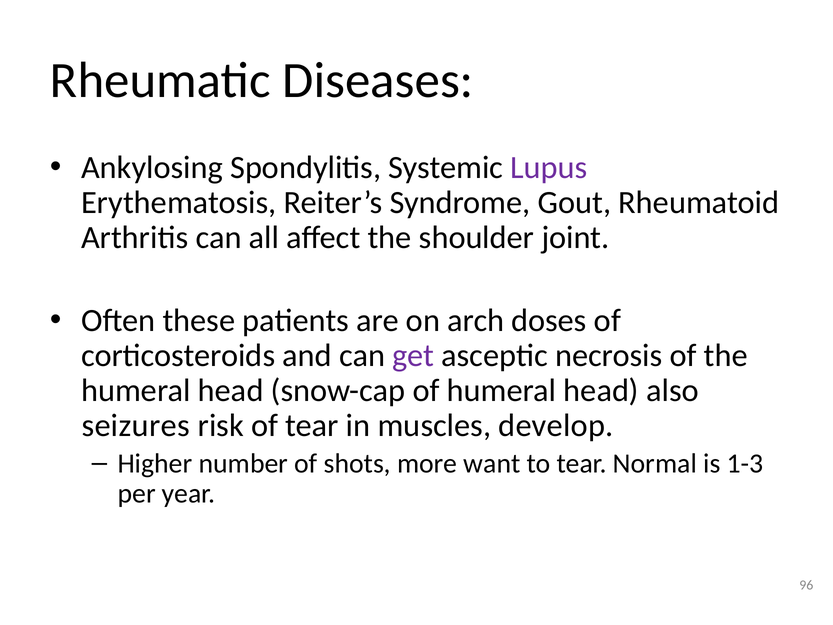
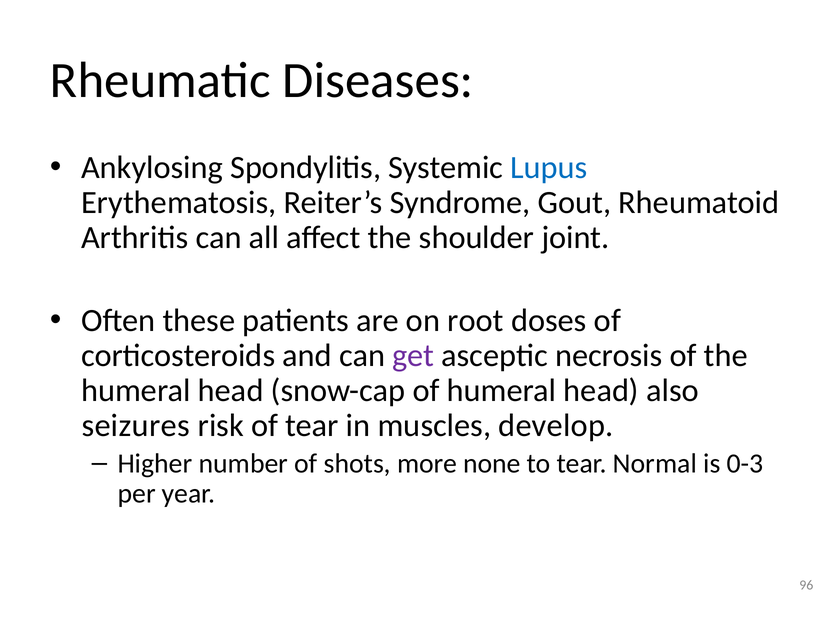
Lupus colour: purple -> blue (549, 167)
arch: arch -> root (476, 320)
want: want -> none (492, 463)
1-3: 1-3 -> 0-3 (745, 463)
